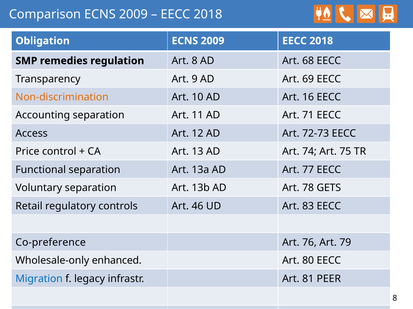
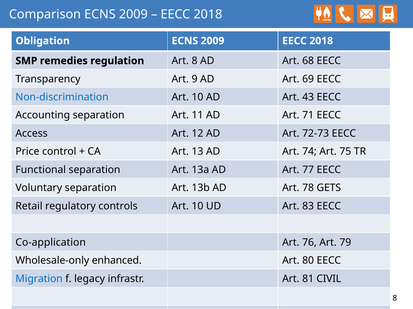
Non-discrimination colour: orange -> blue (62, 97)
16: 16 -> 43 (308, 97)
controls Art 46: 46 -> 10 (198, 207)
Co-preference: Co-preference -> Co-application (51, 243)
PEER: PEER -> CIVIL (329, 279)
